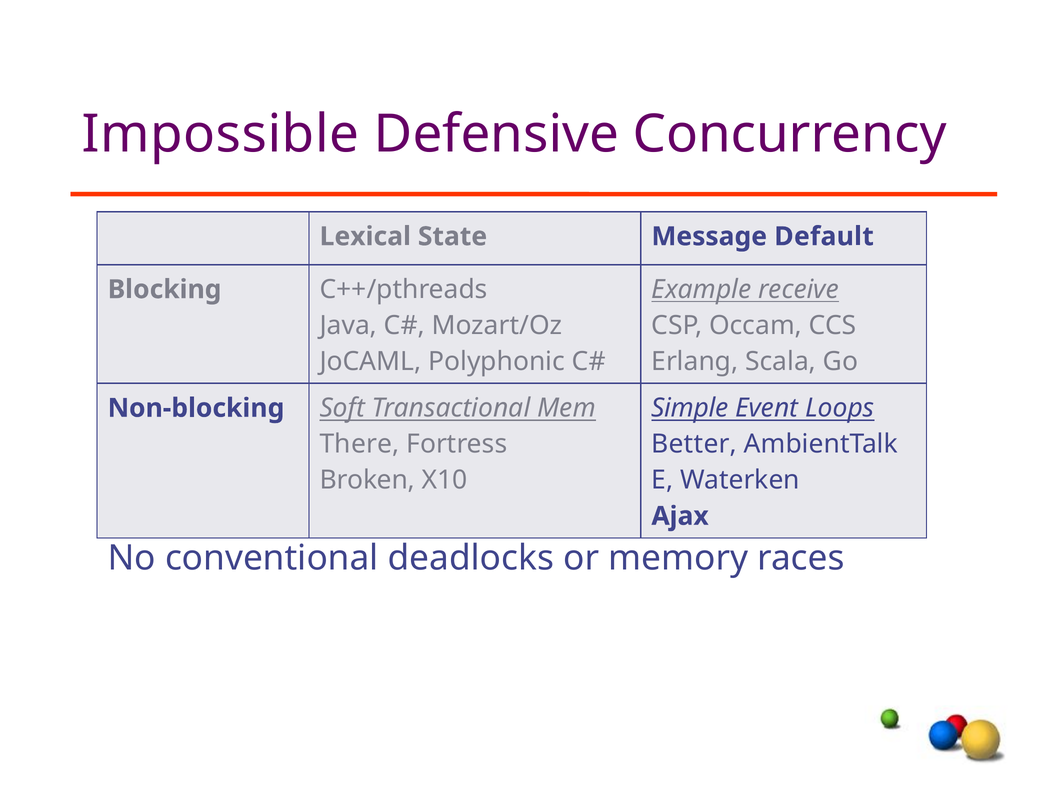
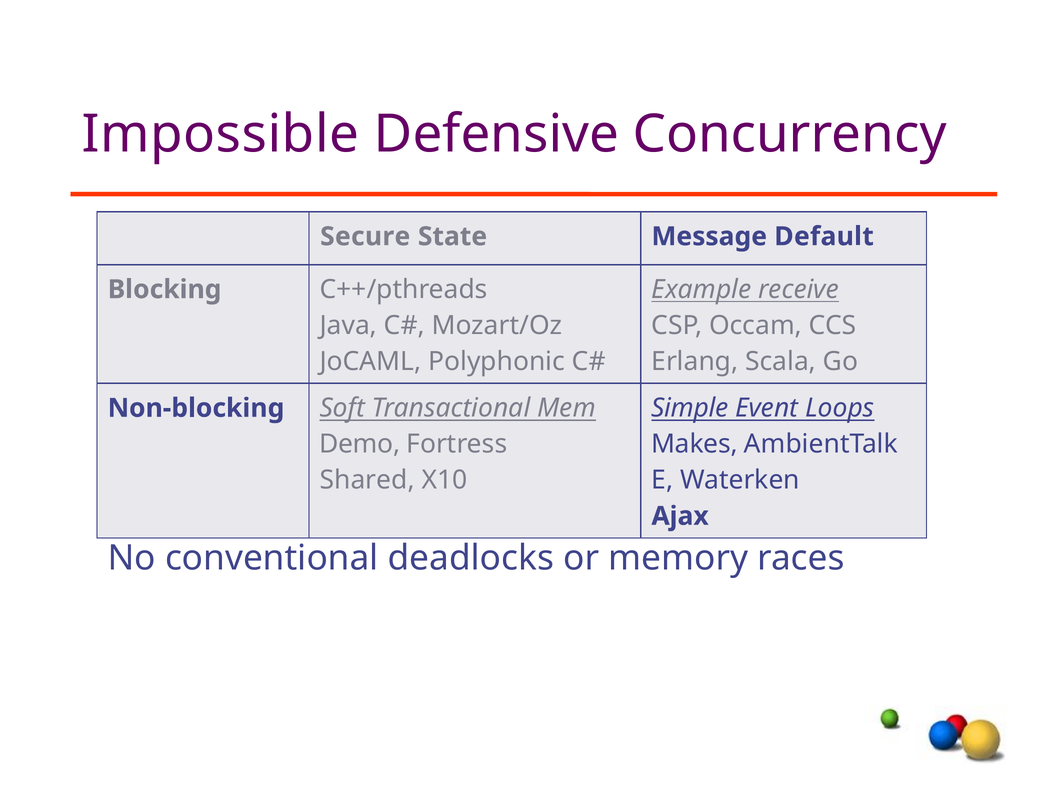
Lexical: Lexical -> Secure (365, 237)
There: There -> Demo (360, 444)
Better: Better -> Makes (694, 444)
Broken: Broken -> Shared (367, 480)
